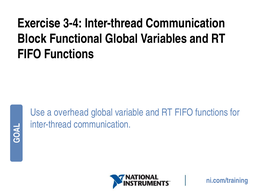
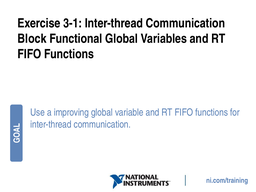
3-4: 3-4 -> 3-1 (73, 23)
overhead: overhead -> improving (71, 112)
